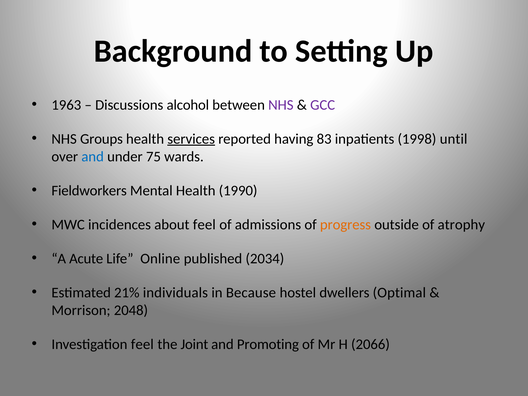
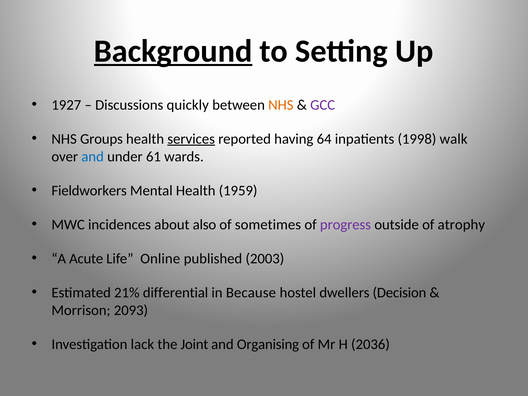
Background underline: none -> present (173, 51)
1963: 1963 -> 1927 (66, 105)
alcohol: alcohol -> quickly (188, 105)
NHS colour: purple -> orange (281, 105)
83: 83 -> 64 (324, 139)
until: until -> walk (454, 139)
75: 75 -> 61 (153, 157)
1990: 1990 -> 1959 (238, 191)
about feel: feel -> also (204, 225)
admissions: admissions -> sometimes (268, 225)
progress colour: orange -> purple (345, 225)
2034: 2034 -> 2003 (265, 259)
individuals: individuals -> differential (176, 293)
Optimal: Optimal -> Decision (399, 293)
2048: 2048 -> 2093 (131, 310)
Investigation feel: feel -> lack (142, 344)
Promoting: Promoting -> Organising (268, 344)
2066: 2066 -> 2036 (370, 344)
